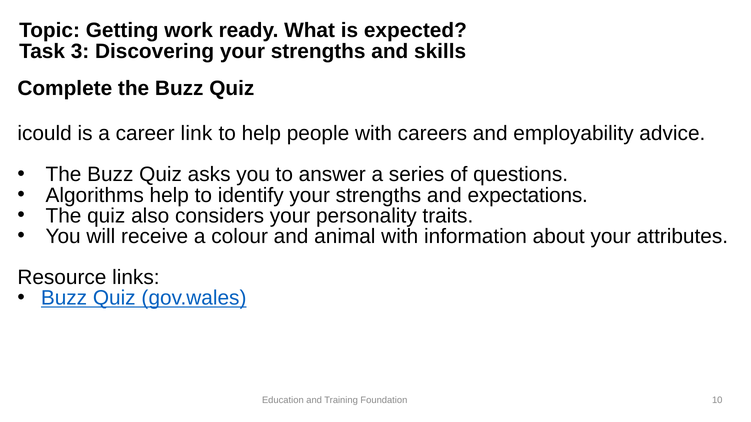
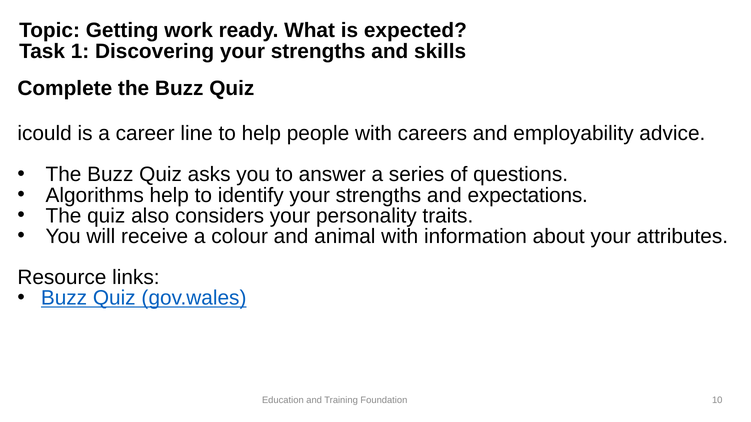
3: 3 -> 1 (80, 51)
link: link -> line (197, 134)
